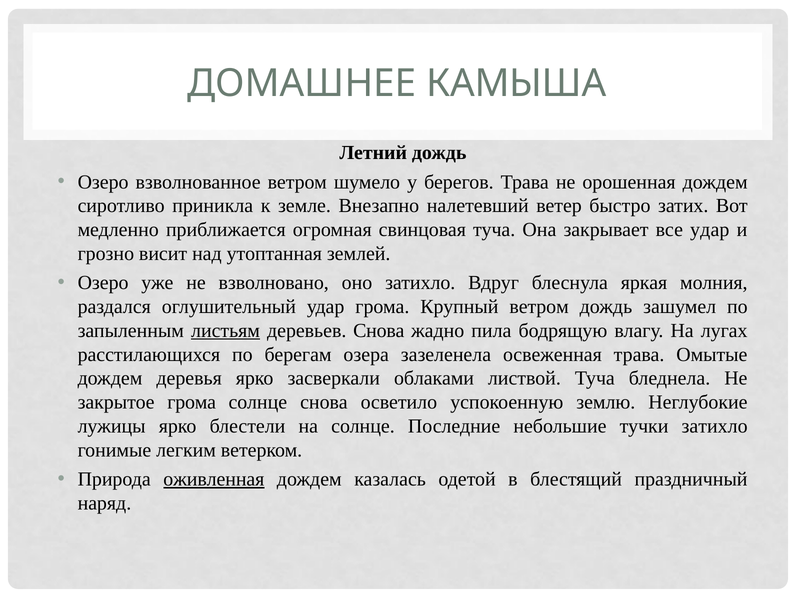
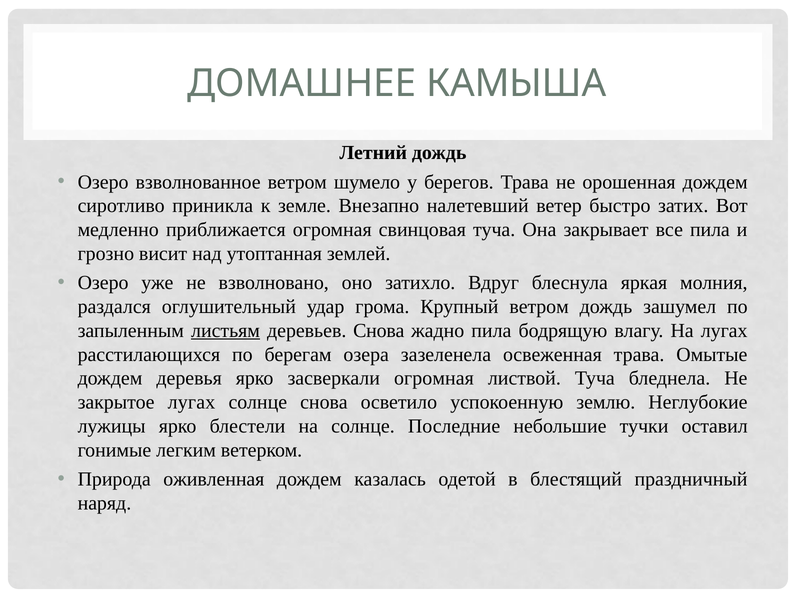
все удар: удар -> пила (710, 230)
засверкали облаками: облаками -> огромная (434, 378)
закрытое грома: грома -> лугах (191, 402)
тучки затихло: затихло -> оставил (715, 426)
оживленная underline: present -> none (214, 479)
